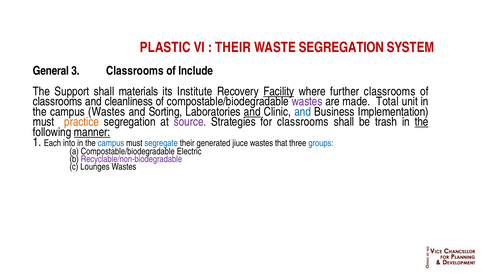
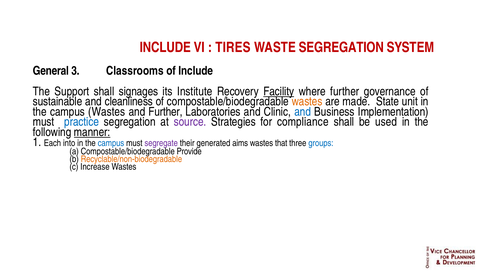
PLASTIC: PLASTIC -> INCLUDE (165, 47)
THEIR: THEIR -> TIRES (233, 47)
materials: materials -> signages (138, 91)
further classrooms: classrooms -> governance (390, 91)
classrooms: classrooms -> sustainable (58, 102)
wastes colour: purple -> orange (307, 102)
Total: Total -> State (388, 102)
and Sorting: Sorting -> Further (165, 112)
and underline: present -> none (252, 112)
practice colour: orange -> blue (82, 122)
for classrooms: classrooms -> compliance (303, 122)
trash: trash -> used (386, 122)
the underline: present -> none (422, 122)
segregate colour: blue -> purple (161, 143)
jiuce: jiuce -> aims (240, 143)
Electric: Electric -> Provide (189, 152)
Recyclable/non-biodegradable colour: purple -> orange (131, 159)
Lounges: Lounges -> Increase (95, 167)
